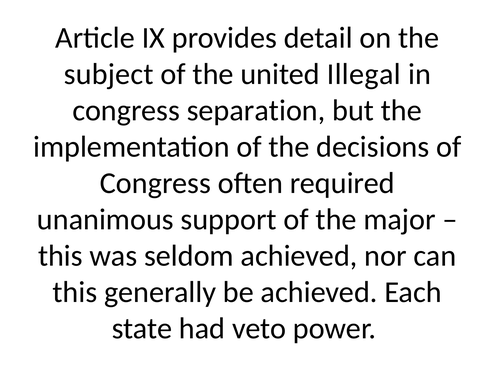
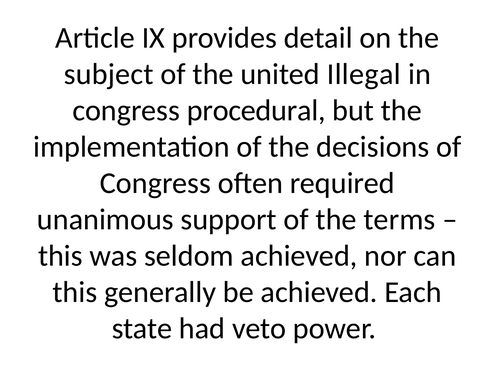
separation: separation -> procedural (256, 110)
major: major -> terms (399, 219)
